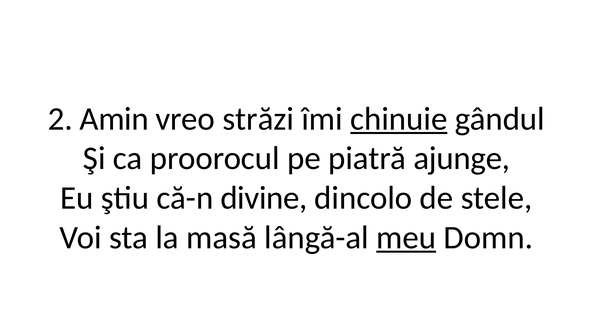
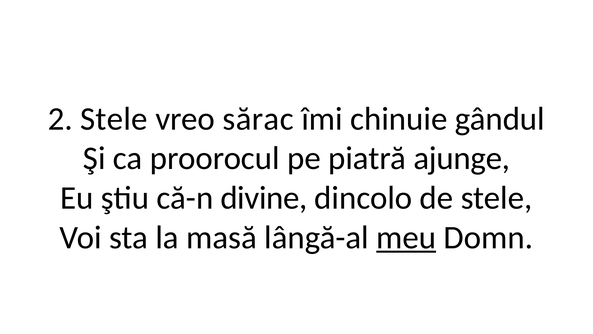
2 Amin: Amin -> Stele (114, 119)
străzi: străzi -> sărac (258, 119)
chinuie underline: present -> none (399, 119)
